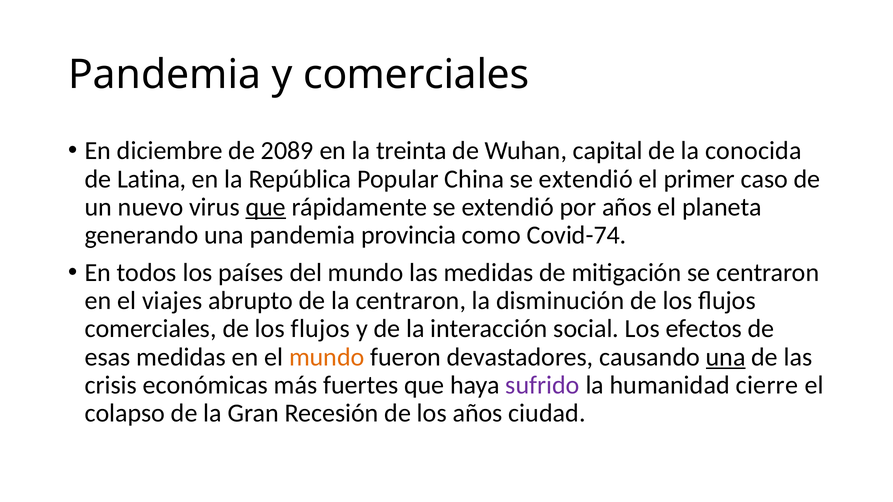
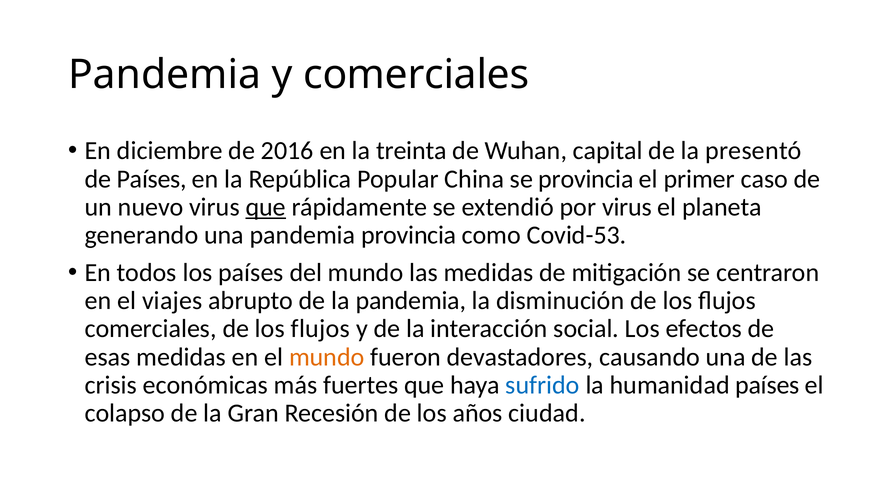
2089: 2089 -> 2016 (287, 151)
conocida: conocida -> presentó (753, 151)
de Latina: Latina -> Países (152, 179)
China se extendió: extendió -> provincia (586, 179)
por años: años -> virus (627, 207)
Covid-74: Covid-74 -> Covid-53 (577, 235)
la centraron: centraron -> pandemia (411, 301)
una underline: present -> none (726, 357)
sufrido colour: purple -> blue (543, 385)
humanidad cierre: cierre -> países (767, 385)
